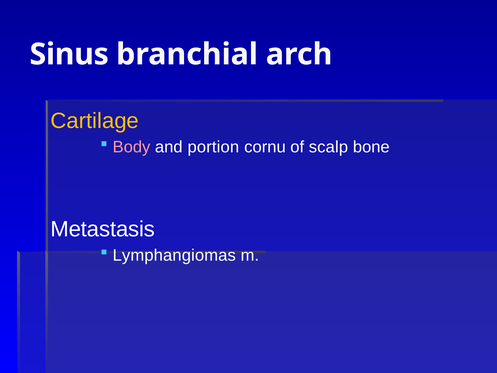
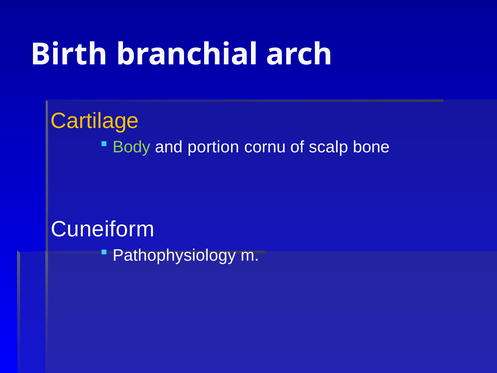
Sinus: Sinus -> Birth (69, 54)
Body colour: pink -> light green (132, 147)
Metastasis: Metastasis -> Cuneiform (103, 229)
Lymphangiomas: Lymphangiomas -> Pathophysiology (174, 255)
